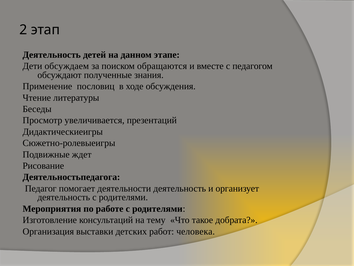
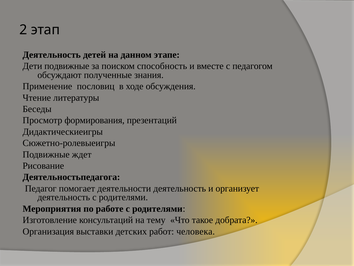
Дети обсуждаем: обсуждаем -> подвижные (67, 66)
обращаются: обращаются -> способность (162, 66)
увеличивается: увеличивается -> формирования (95, 120)
